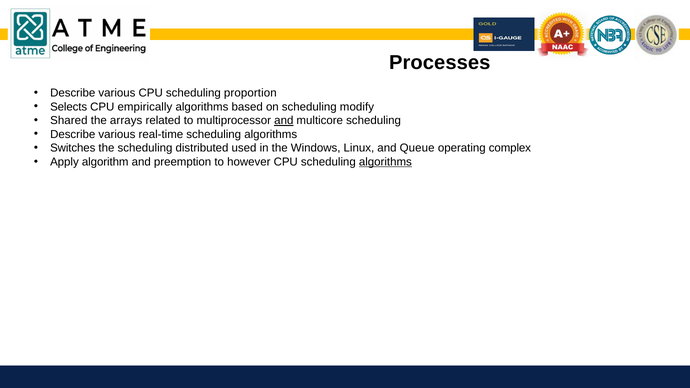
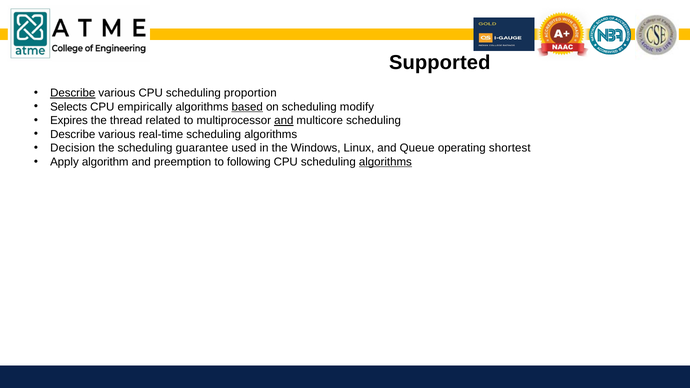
Processes: Processes -> Supported (440, 63)
Describe underline: none -> present (73, 93)
based underline: none -> present (247, 107)
Shared: Shared -> Expires (69, 121)
arrays: arrays -> thread (126, 121)
Switches: Switches -> Decision (73, 148)
distributed: distributed -> guarantee (202, 148)
complex: complex -> shortest (510, 148)
however: however -> following (249, 162)
